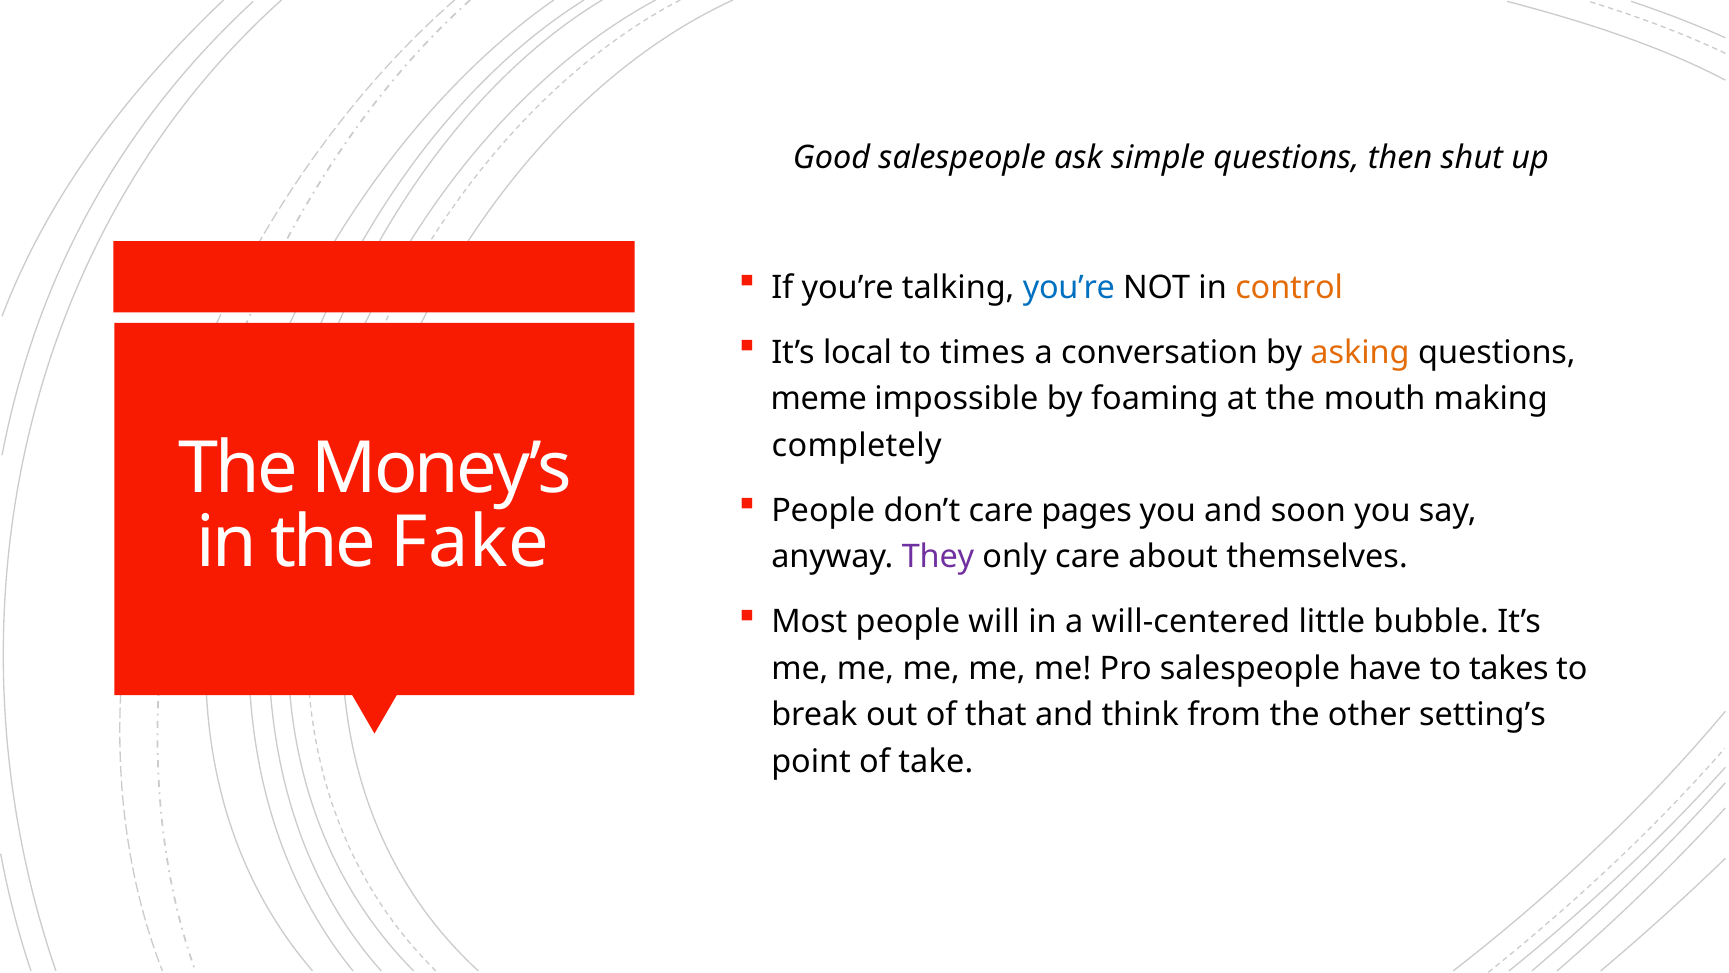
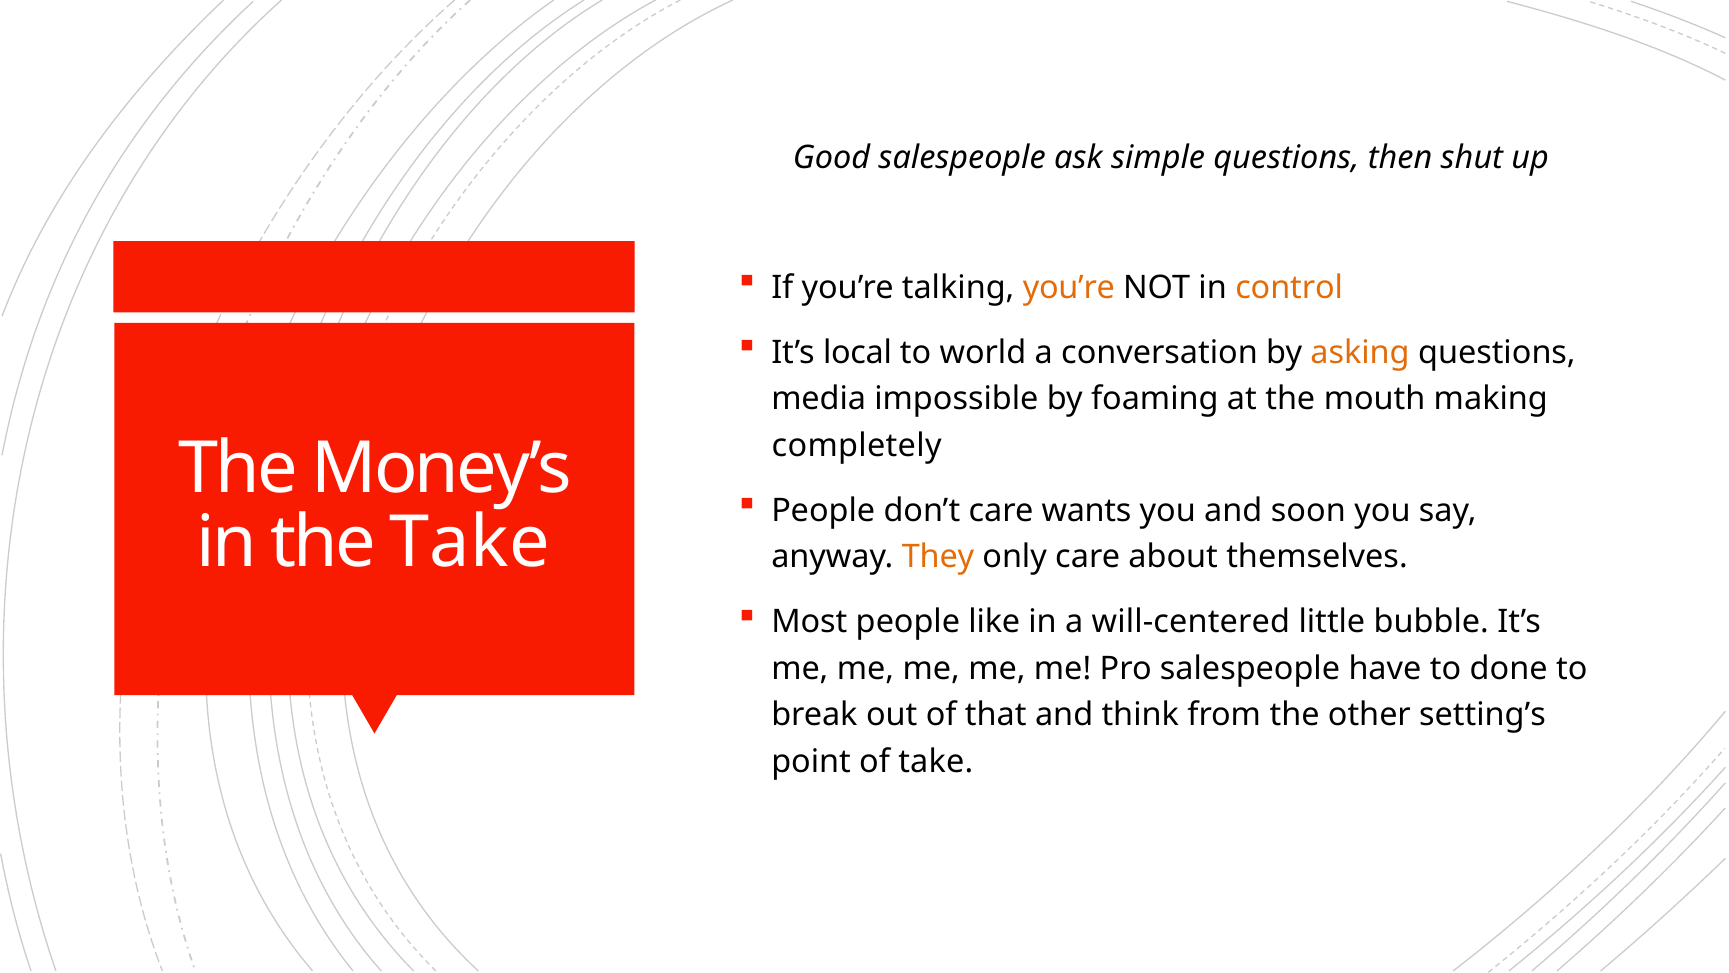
you’re colour: blue -> orange (1069, 288)
times: times -> world (983, 352)
meme: meme -> media (819, 399)
pages: pages -> wants (1087, 510)
the Fake: Fake -> Take (470, 542)
They colour: purple -> orange (938, 557)
will: will -> like (994, 622)
takes: takes -> done (1509, 668)
